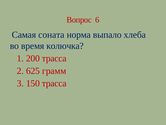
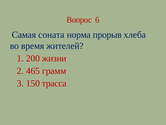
выпало: выпало -> прорыв (107, 35)
колючка: колючка -> жителей (65, 46)
200 трасса: трасса -> жизни (54, 58)
625: 625 -> 465 (33, 71)
